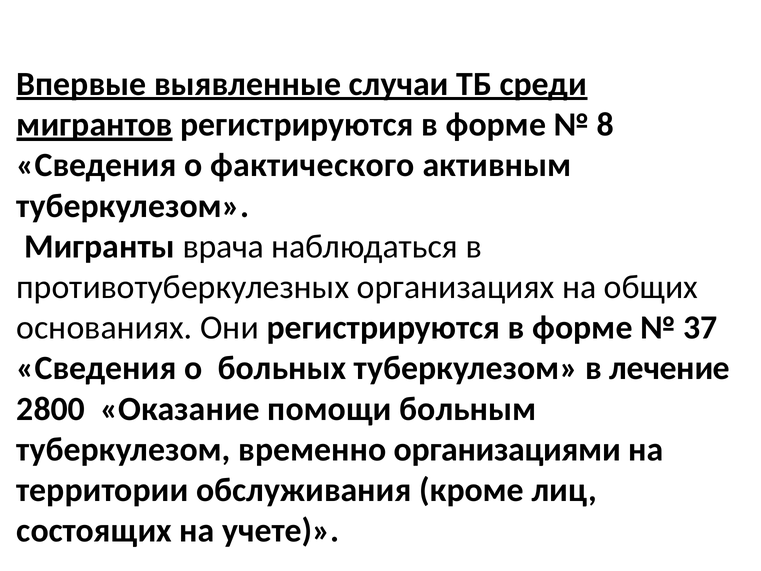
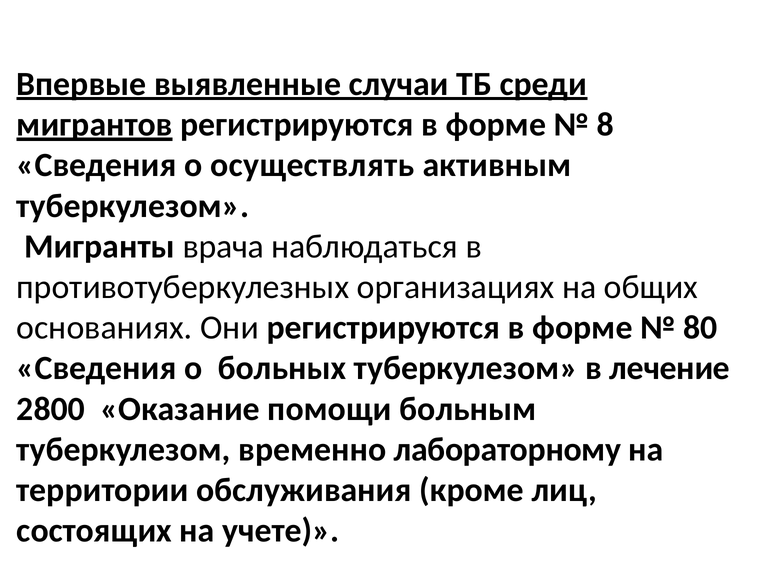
фактического: фактического -> осуществлять (312, 165)
37: 37 -> 80 (700, 328)
организациями: организациями -> лабораторному (507, 449)
